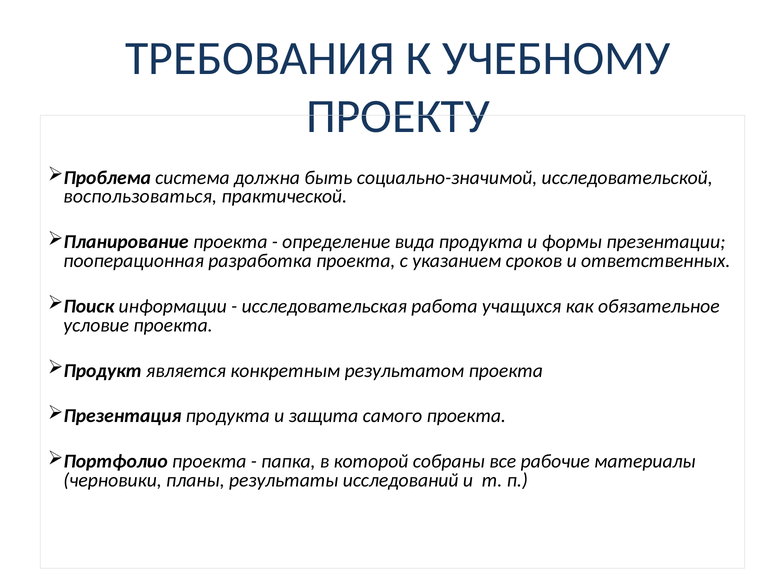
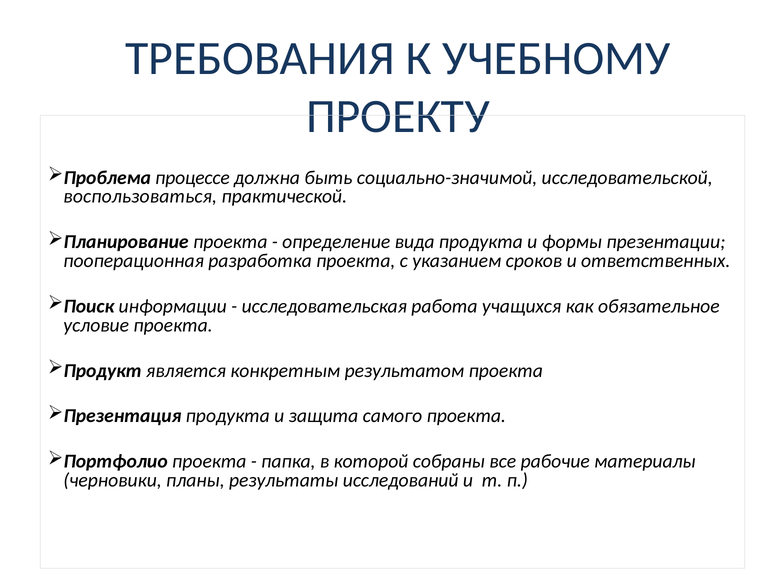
система: система -> процессе (193, 178)
